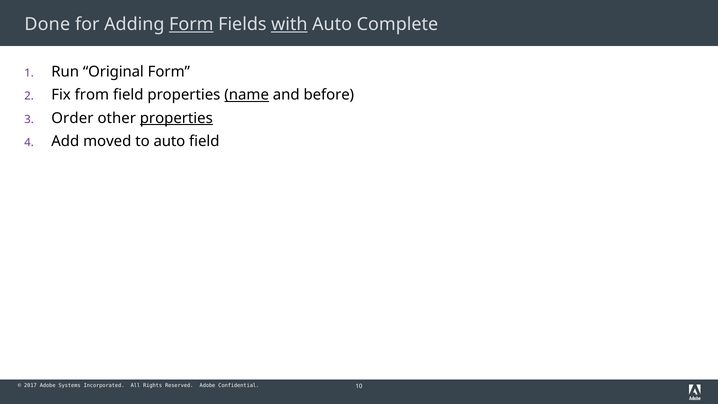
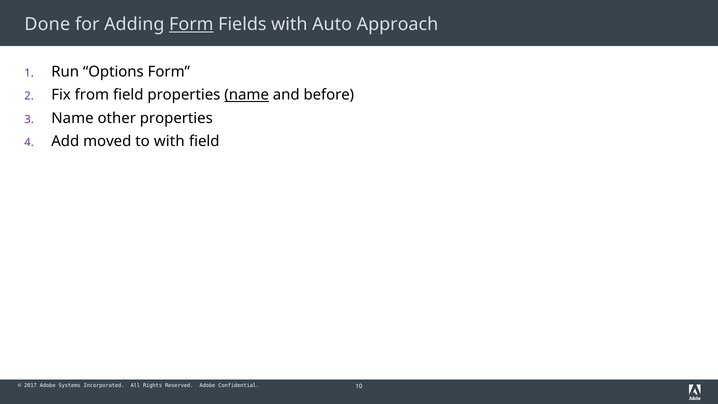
with underline: present -> none (289, 24)
Complete: Complete -> Approach (397, 24)
Original: Original -> Options (113, 72)
Order: Order -> Name (72, 118)
properties underline: present -> none (176, 118)
to auto: auto -> with (169, 142)
